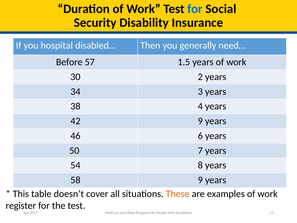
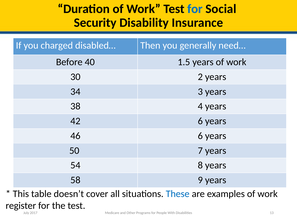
hospital: hospital -> charged (57, 45)
57: 57 -> 40 (90, 62)
42 9: 9 -> 6 (200, 121)
These colour: orange -> blue (178, 194)
